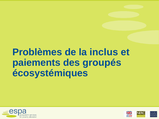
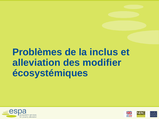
paiements: paiements -> alleviation (36, 63)
groupés: groupés -> modifier (102, 63)
